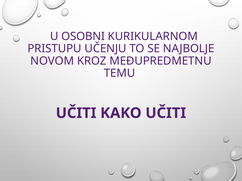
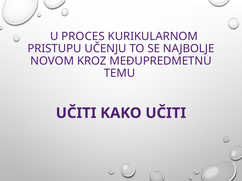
OSOBNI: OSOBNI -> PROCES (83, 36)
